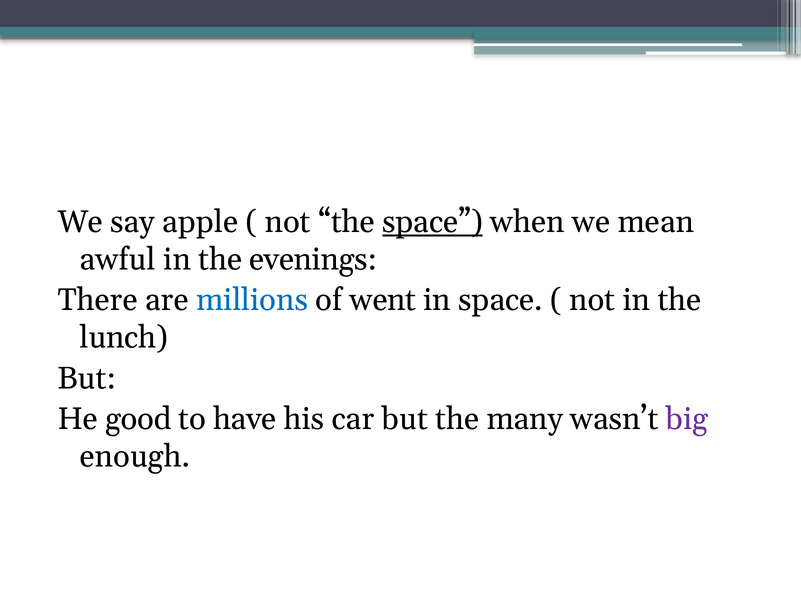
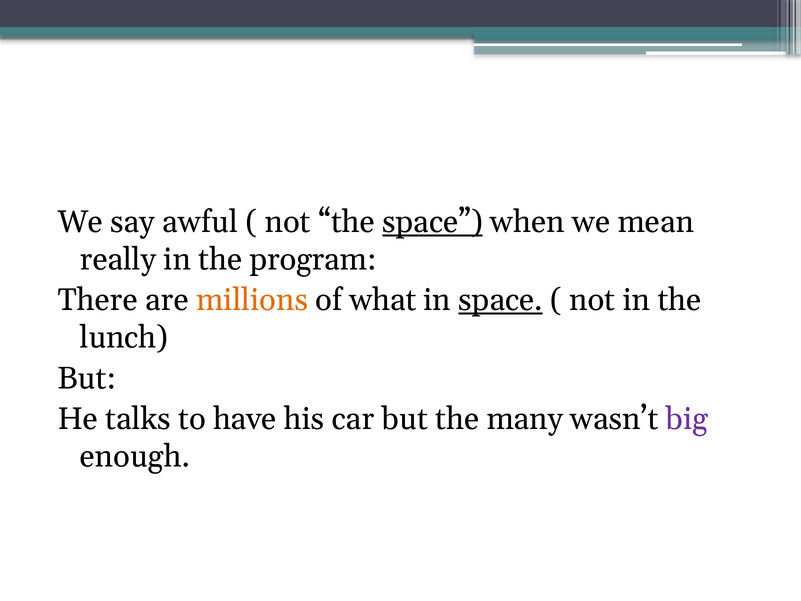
apple: apple -> awful (200, 222)
awful: awful -> really (118, 259)
evenings: evenings -> program (313, 259)
millions colour: blue -> orange (252, 300)
went: went -> what (383, 300)
space underline: none -> present (500, 300)
good: good -> talks (138, 419)
